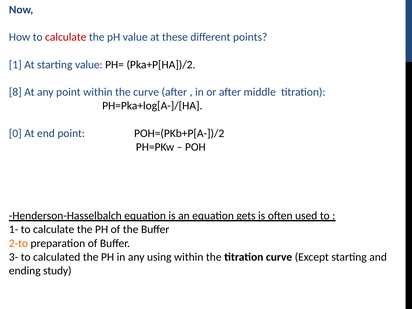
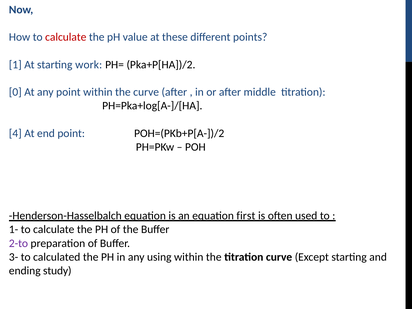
starting value: value -> work (89, 65)
8: 8 -> 0 (15, 92)
0: 0 -> 4 (15, 133)
gets: gets -> first (246, 216)
2-to colour: orange -> purple (18, 243)
